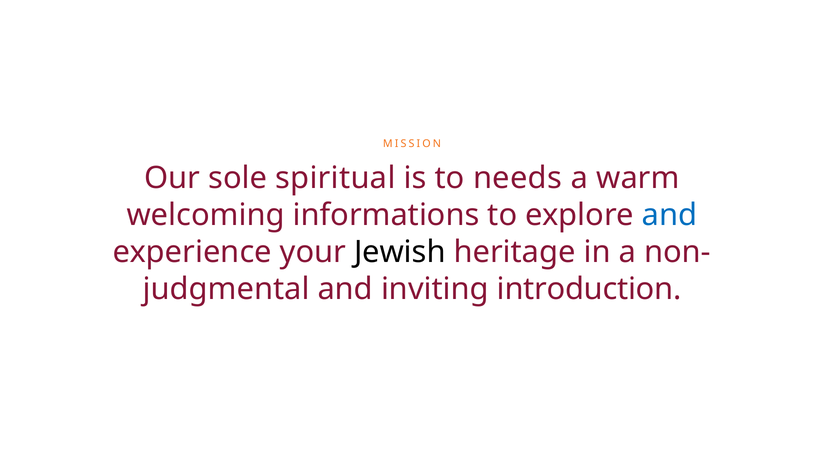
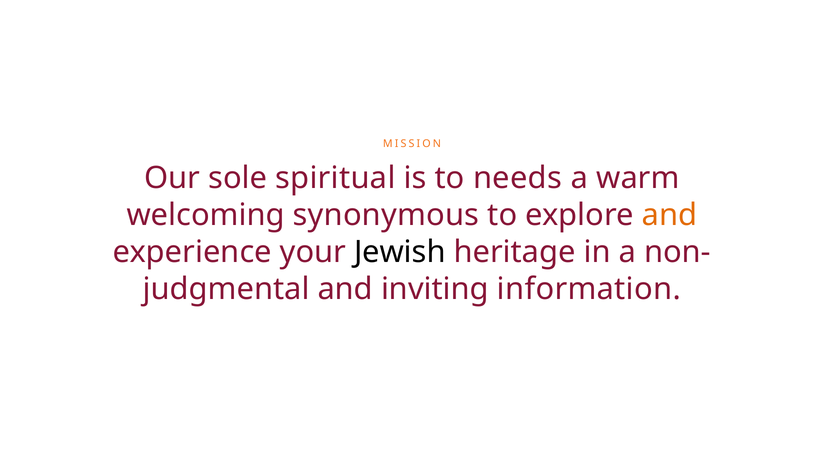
informations: informations -> synonymous (386, 215)
and colour: blue -> orange (669, 215)
introduction: introduction -> information (589, 290)
